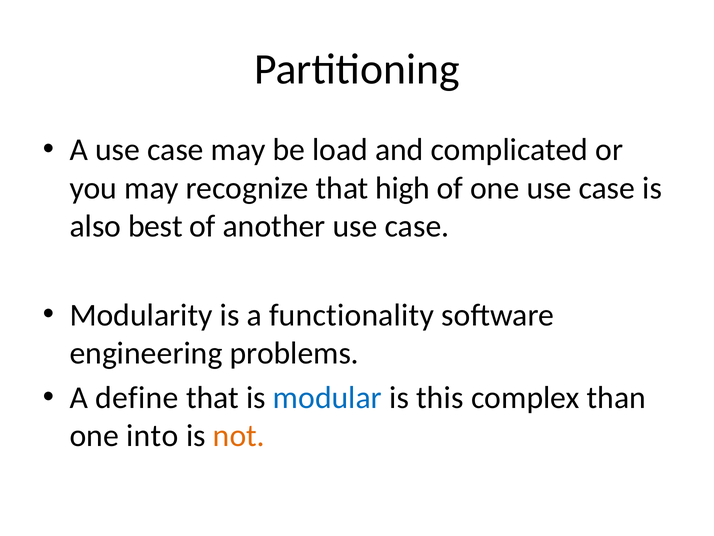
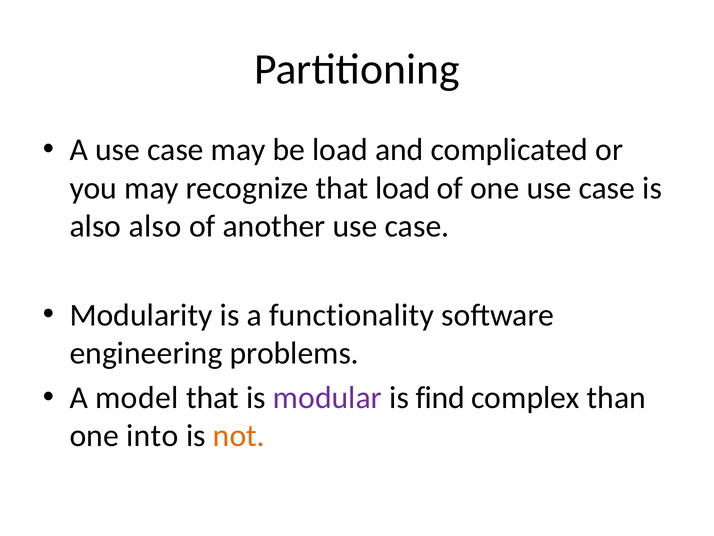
that high: high -> load (403, 188)
also best: best -> also (155, 226)
define: define -> model (137, 397)
modular colour: blue -> purple (327, 397)
this: this -> find (440, 397)
